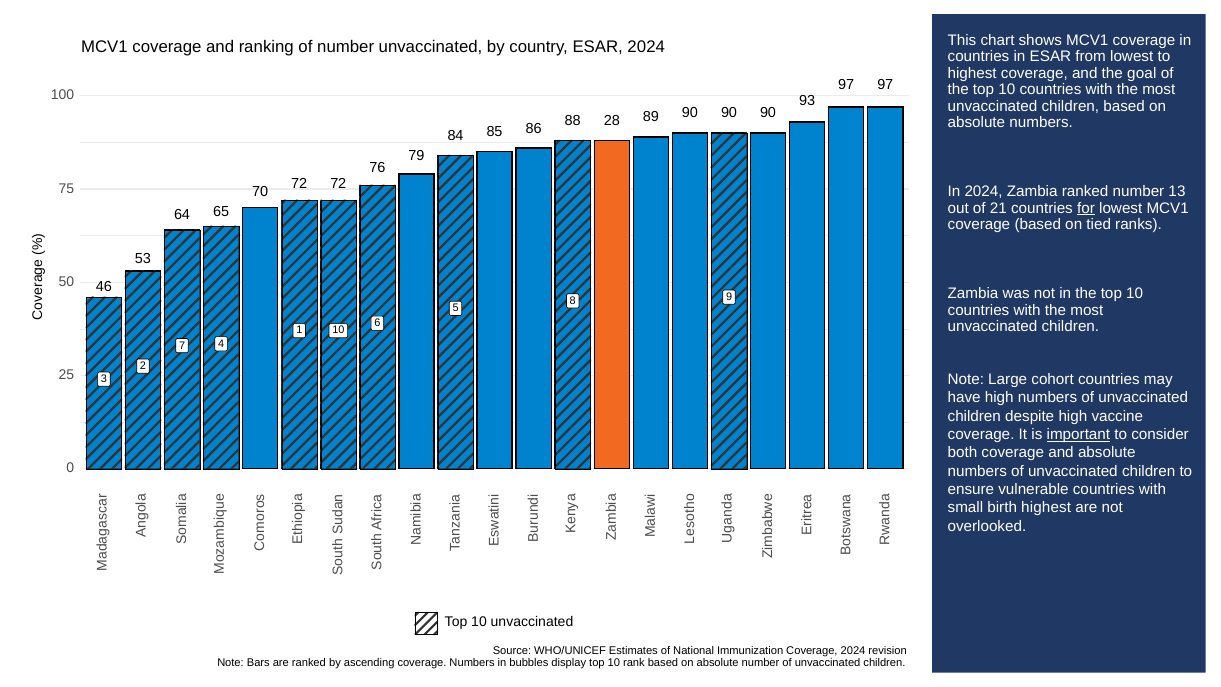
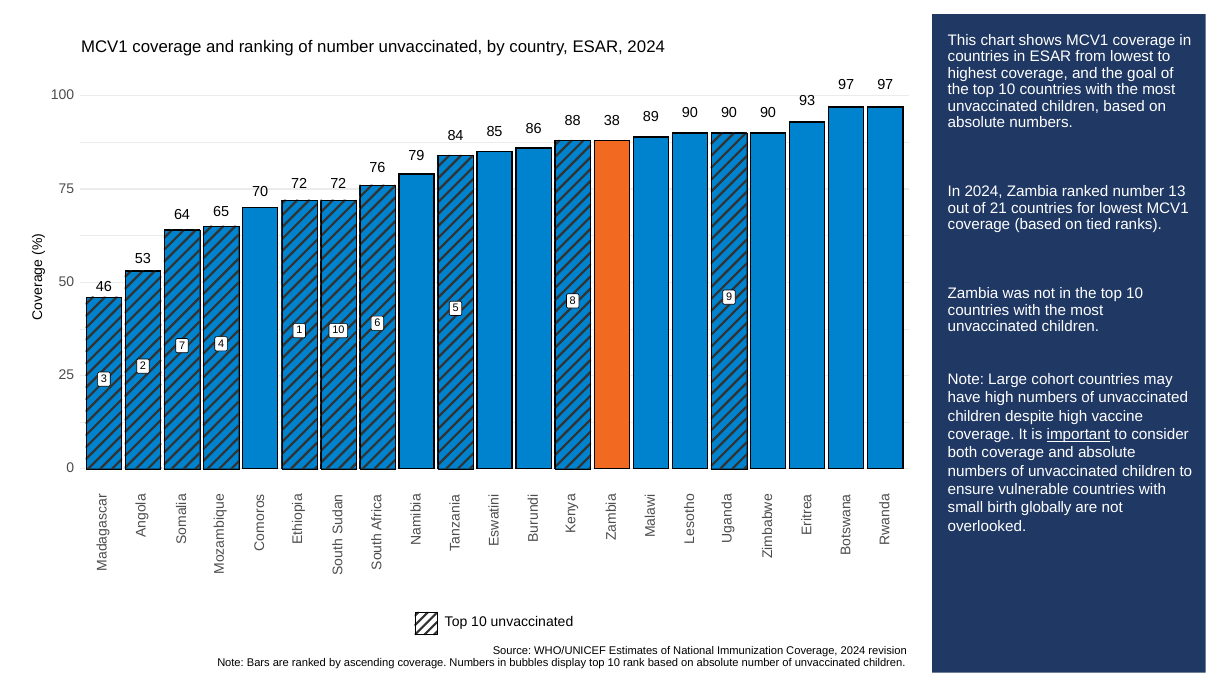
28: 28 -> 38 (612, 120)
for underline: present -> none (1086, 208)
birth highest: highest -> globally (1046, 508)
